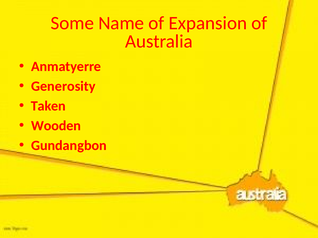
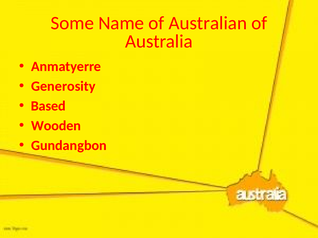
Expansion: Expansion -> Australian (208, 23)
Taken: Taken -> Based (48, 106)
